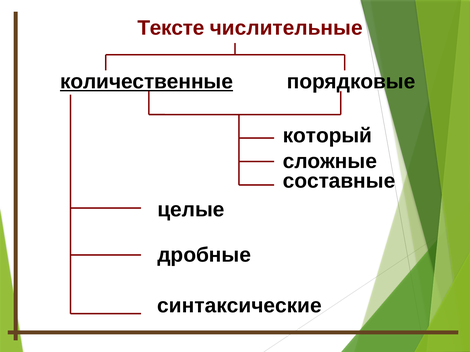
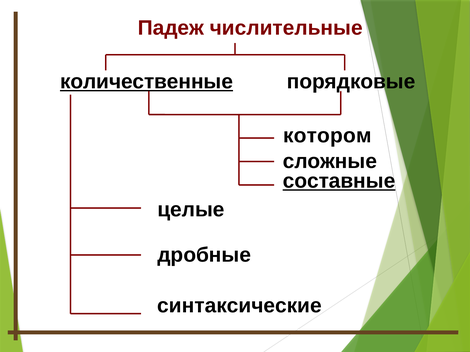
Тексте: Тексте -> Падеж (171, 28)
который: который -> котором (327, 136)
составные underline: none -> present (339, 181)
